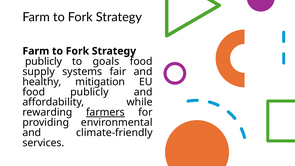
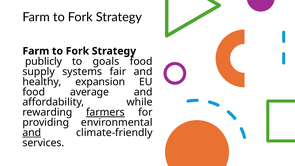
mitigation: mitigation -> expansion (100, 82)
food publicly: publicly -> average (90, 92)
and underline: none -> present (32, 133)
